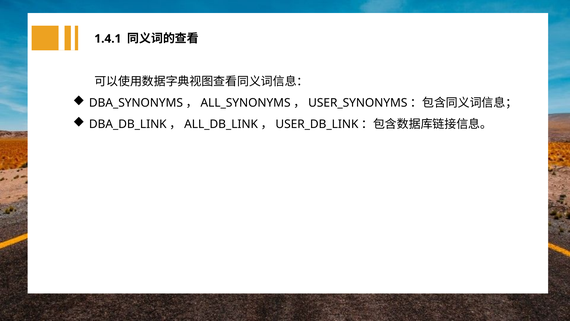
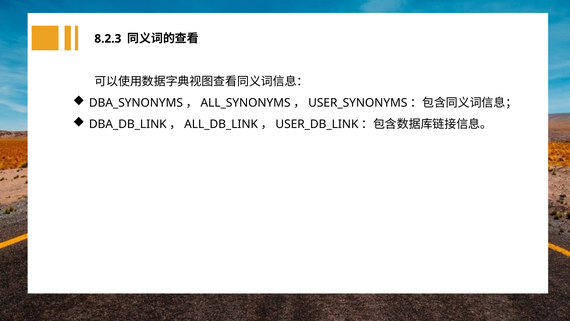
1.4.1: 1.4.1 -> 8.2.3 (108, 39)
